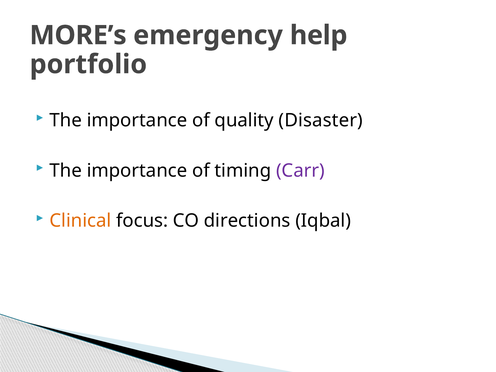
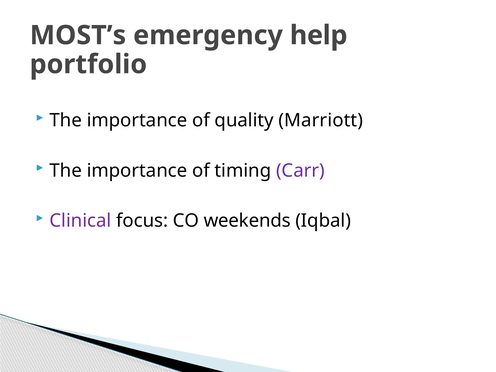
MORE’s: MORE’s -> MOST’s (78, 35)
Disaster: Disaster -> Marriott (321, 120)
Clinical colour: orange -> purple (80, 221)
directions: directions -> weekends (247, 221)
